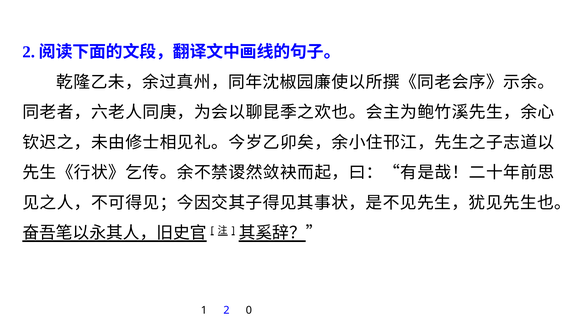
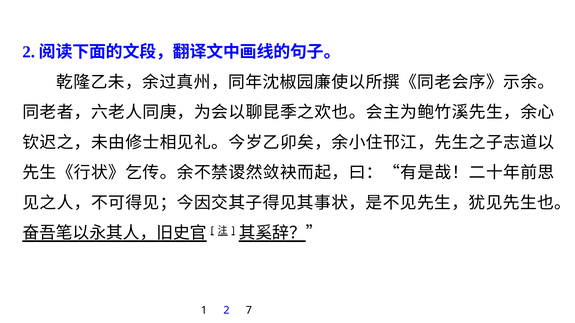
0: 0 -> 7 (249, 311)
